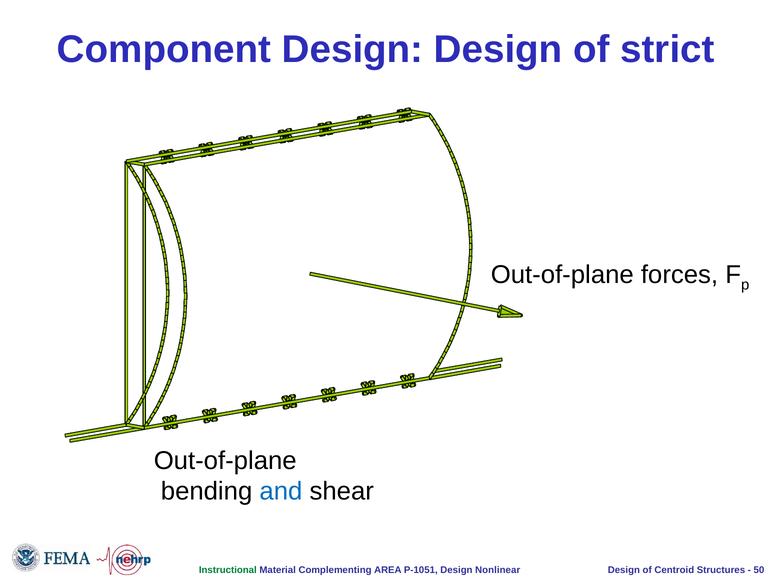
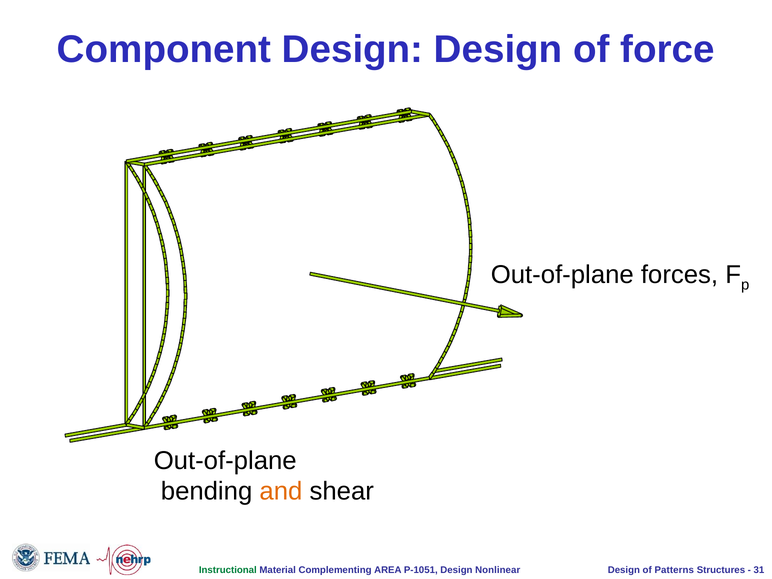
strict: strict -> force (667, 50)
and colour: blue -> orange (281, 491)
Centroid: Centroid -> Patterns (674, 570)
50: 50 -> 31 (759, 570)
